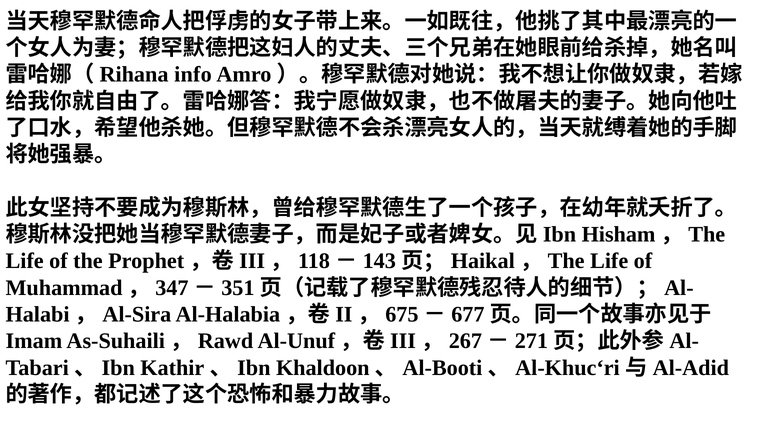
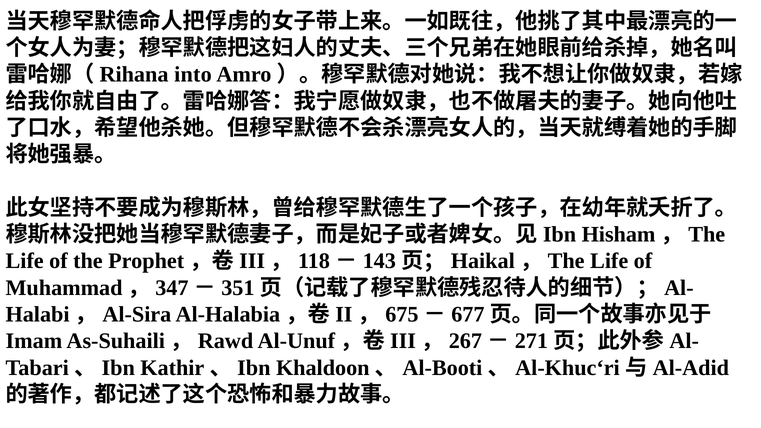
info: info -> into (193, 75)
